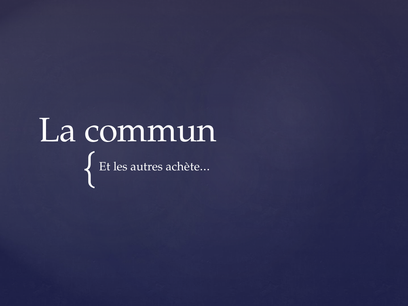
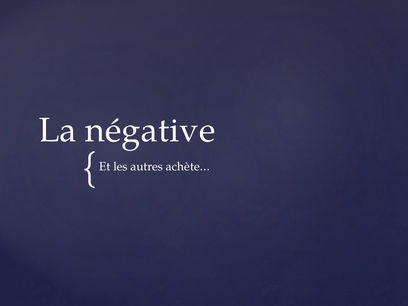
commun: commun -> négative (150, 130)
